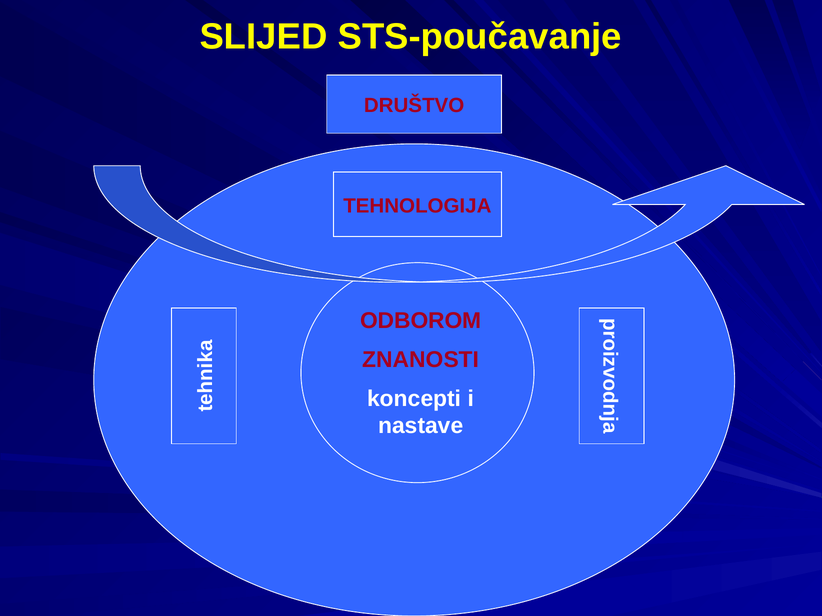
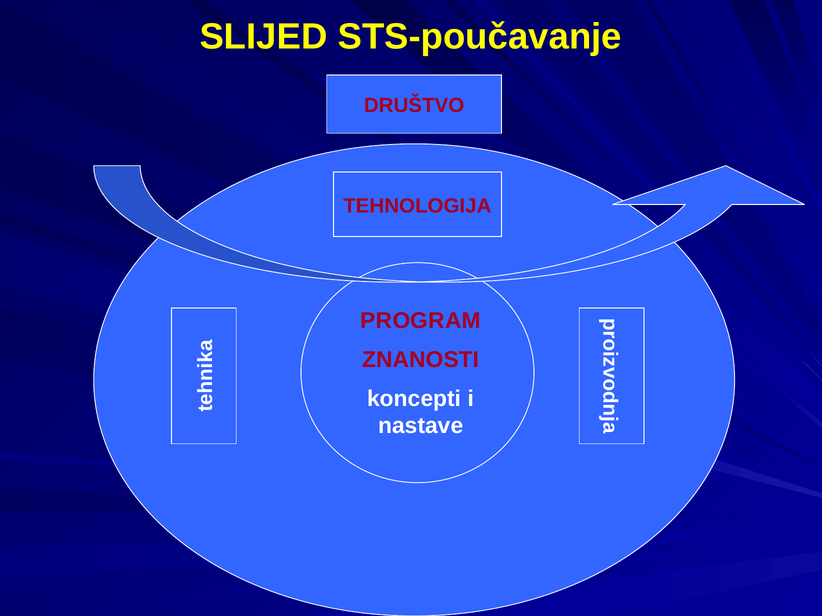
ODBOROM: ODBOROM -> PROGRAM (421, 321)
